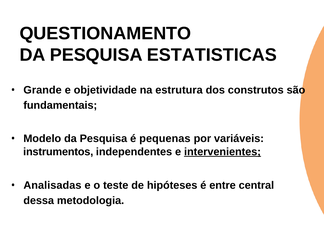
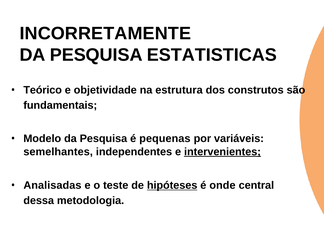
QUESTIONAMENTO: QUESTIONAMENTO -> INCORRETAMENTE (105, 33)
Grande: Grande -> Teórico (43, 90)
instrumentos: instrumentos -> semelhantes (58, 152)
hipóteses underline: none -> present (172, 185)
entre: entre -> onde (222, 185)
